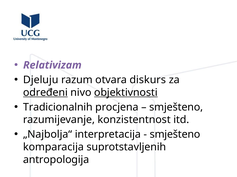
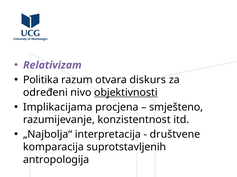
Djeluju: Djeluju -> Politika (41, 80)
određeni underline: present -> none (45, 93)
Tradicionalnih: Tradicionalnih -> Implikacijama (58, 108)
smješteno: smješteno -> društvene (175, 135)
